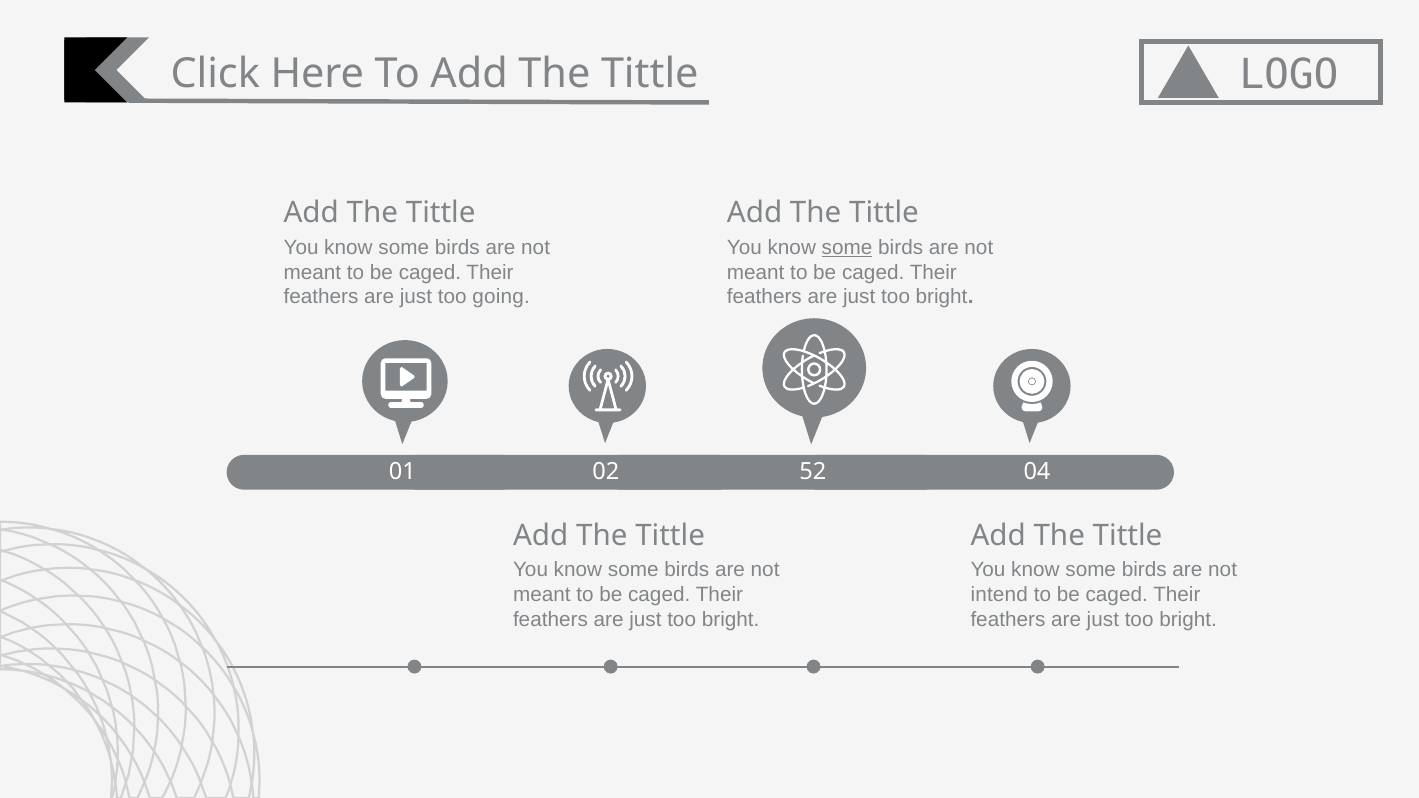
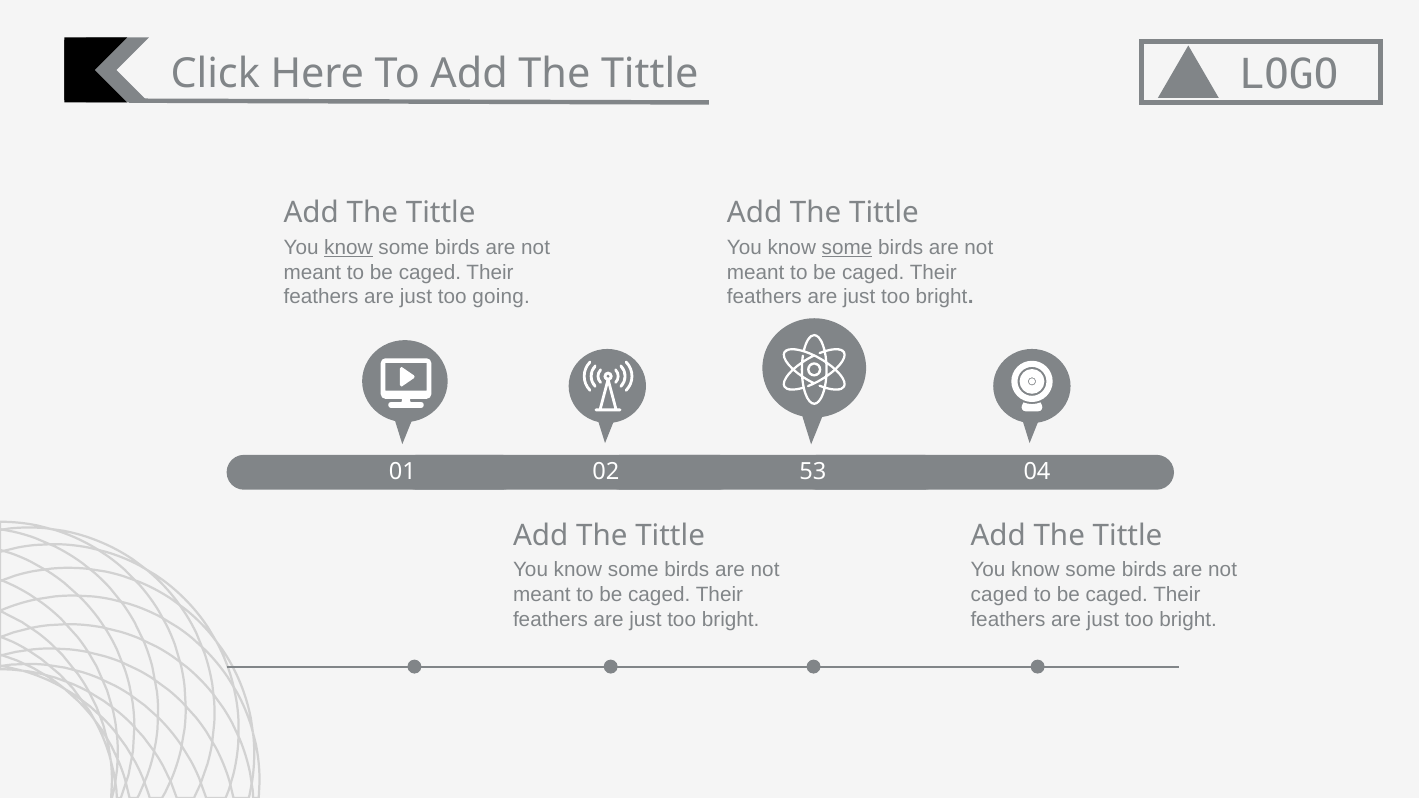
know underline: none -> present (348, 247)
52: 52 -> 53 (813, 472)
intend: intend -> caged (999, 595)
